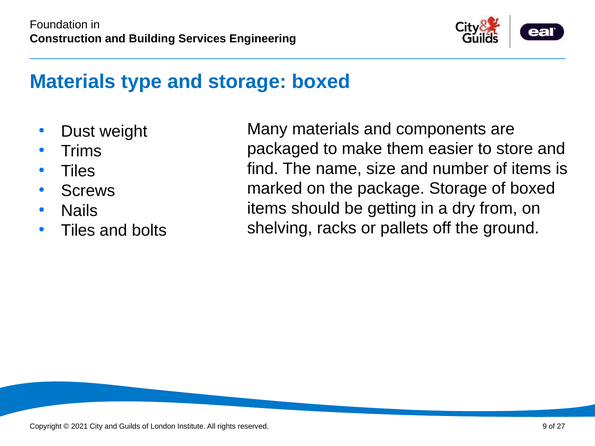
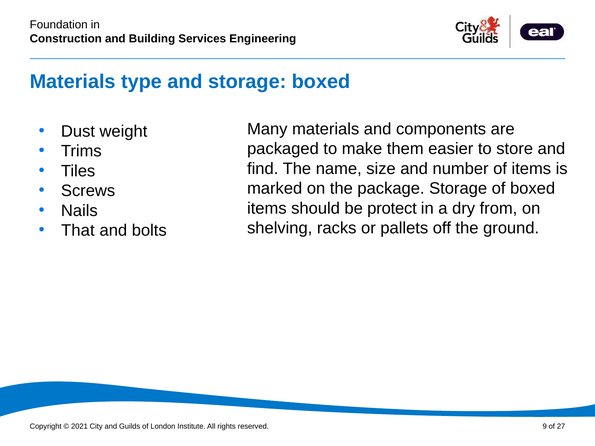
getting: getting -> protect (392, 208)
Tiles: Tiles -> That (78, 231)
